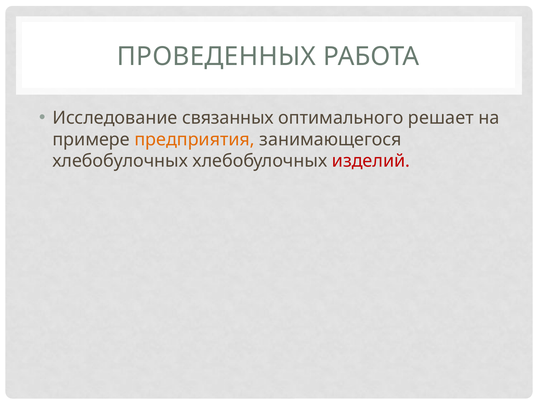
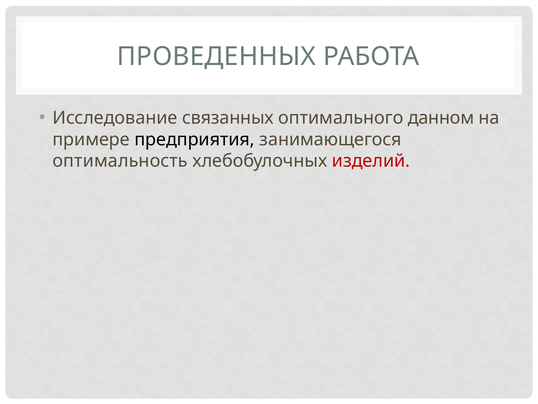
решает: решает -> данном (441, 118)
предприятия colour: orange -> black (195, 139)
хлебобулочных: хлебобулочных -> оптимальность (120, 161)
